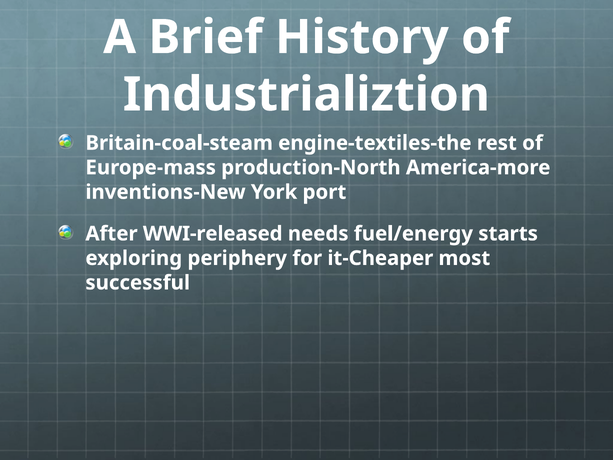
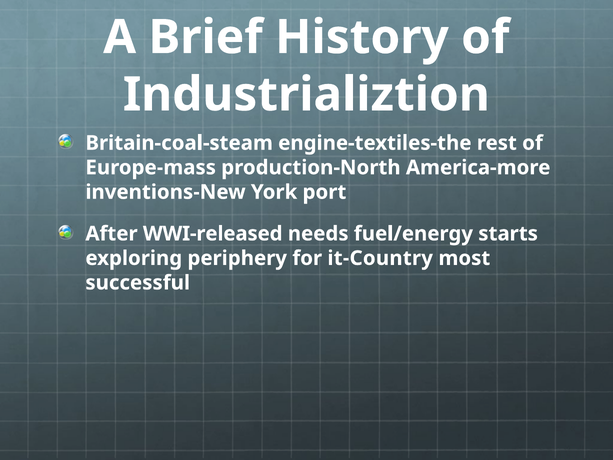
it-Cheaper: it-Cheaper -> it-Country (380, 258)
